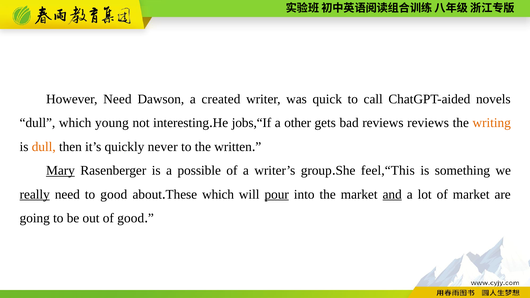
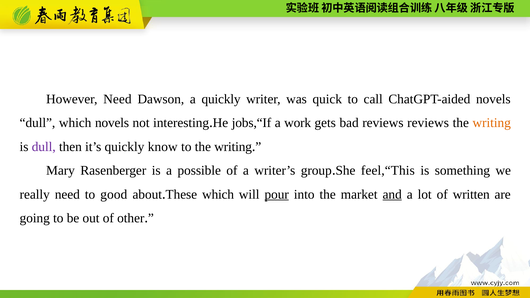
a created: created -> quickly (221, 99)
which young: young -> novels (112, 123)
other: other -> work (298, 123)
dull colour: orange -> purple (44, 147)
never: never -> know (163, 147)
to the written: written -> writing (233, 147)
Mary underline: present -> none (60, 171)
really underline: present -> none (35, 195)
of market: market -> written (471, 195)
of good: good -> other (131, 218)
